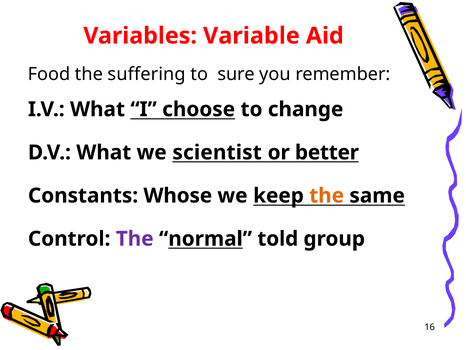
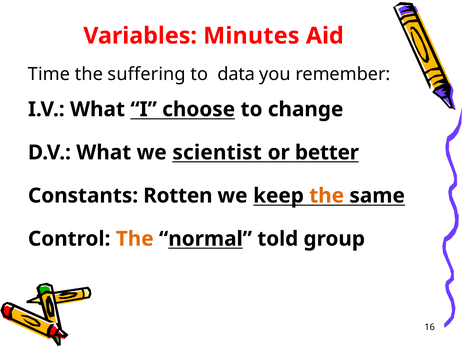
Variable: Variable -> Minutes (251, 36)
Food: Food -> Time (49, 74)
sure: sure -> data (236, 74)
Whose: Whose -> Rotten (178, 195)
The colour: purple -> orange (135, 238)
